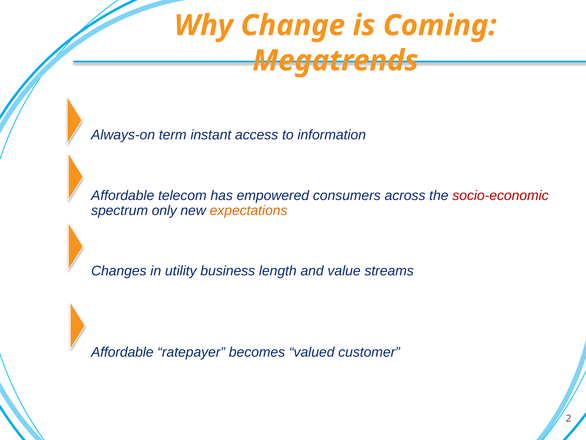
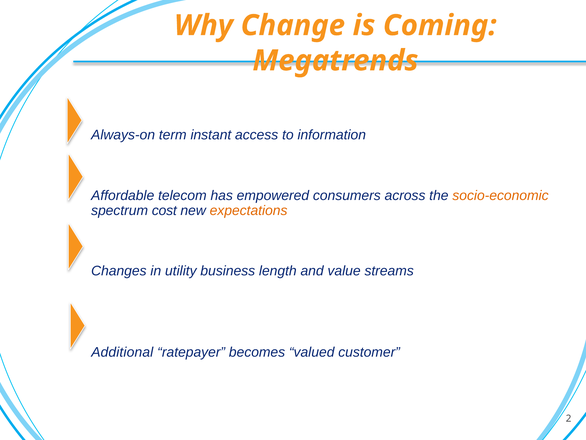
socio-economic colour: red -> orange (501, 195)
only: only -> cost (164, 210)
Affordable: Affordable -> Additional (122, 352)
